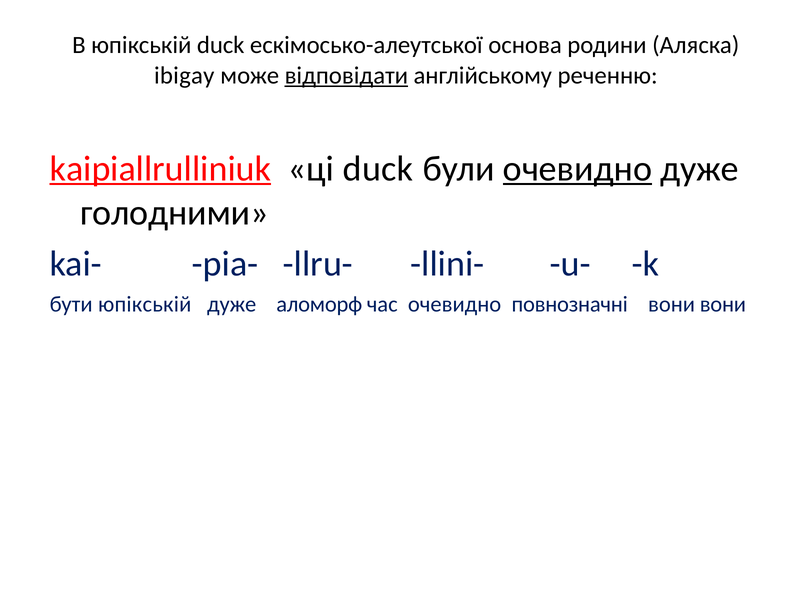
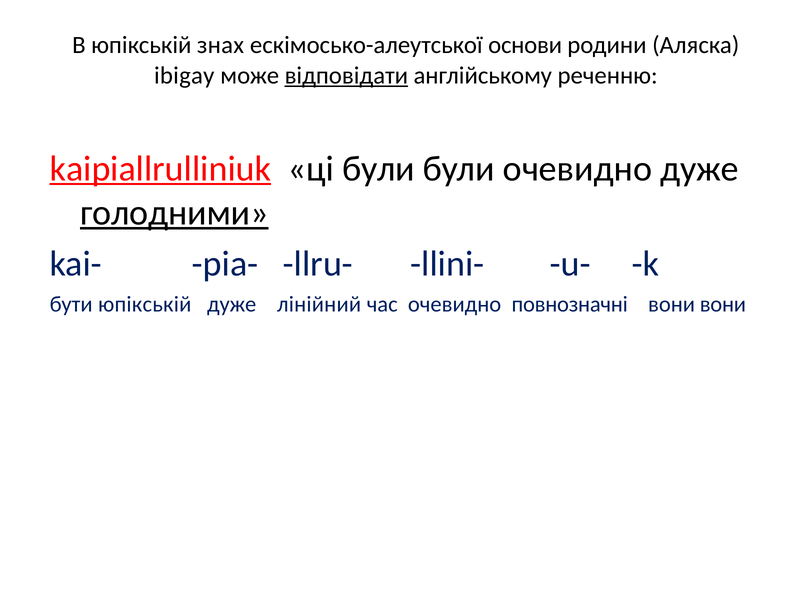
юпікській duck: duck -> знах (221, 45)
основа: основа -> основи (525, 45)
ці duck: duck -> були (378, 169)
очевидно underline: present -> none (578, 169)
голодними underline: none -> present (174, 213)
аломорф: аломорф -> лінійний (319, 304)
